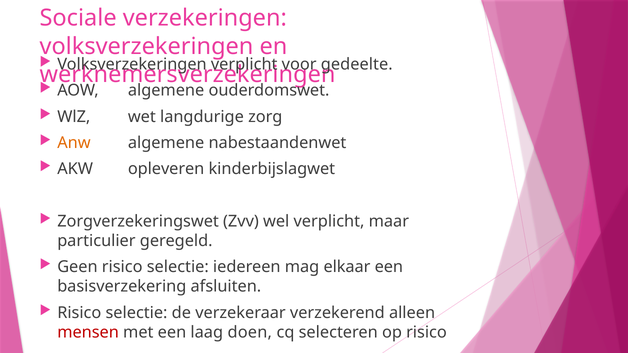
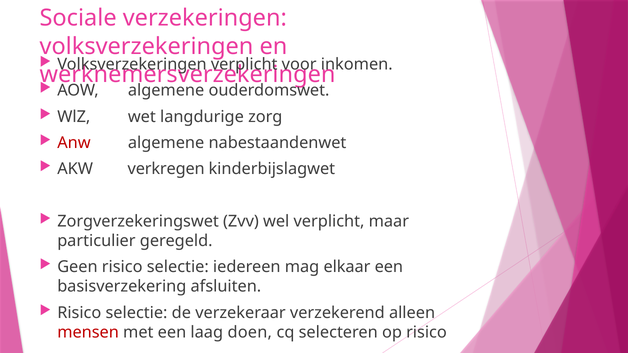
gedeelte: gedeelte -> inkomen (357, 64)
Anw colour: orange -> red (74, 143)
opleveren: opleveren -> verkregen (166, 169)
